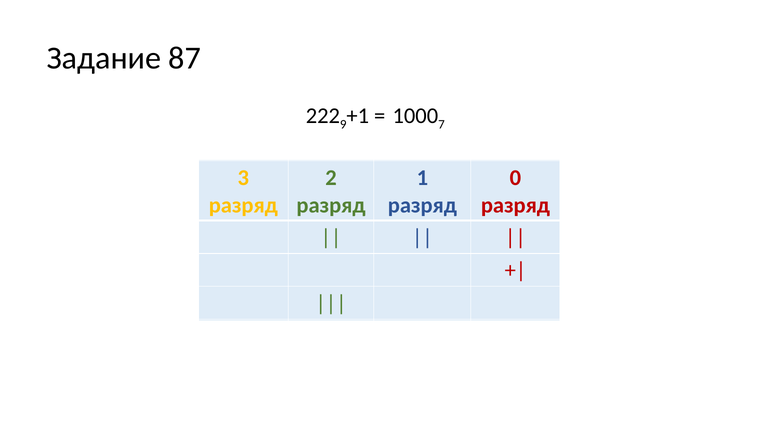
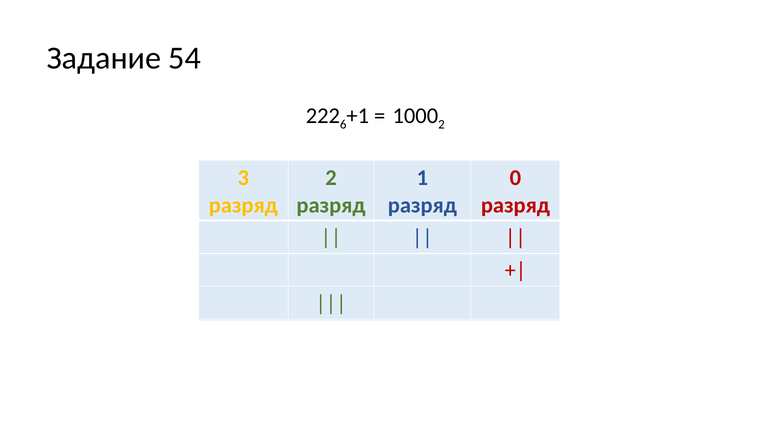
87: 87 -> 54 (185, 58)
7: 7 -> 2 (441, 125)
9: 9 -> 6 (343, 125)
